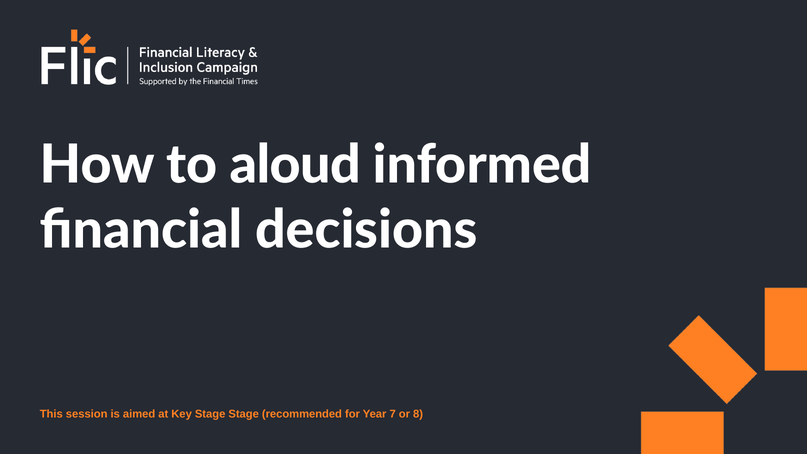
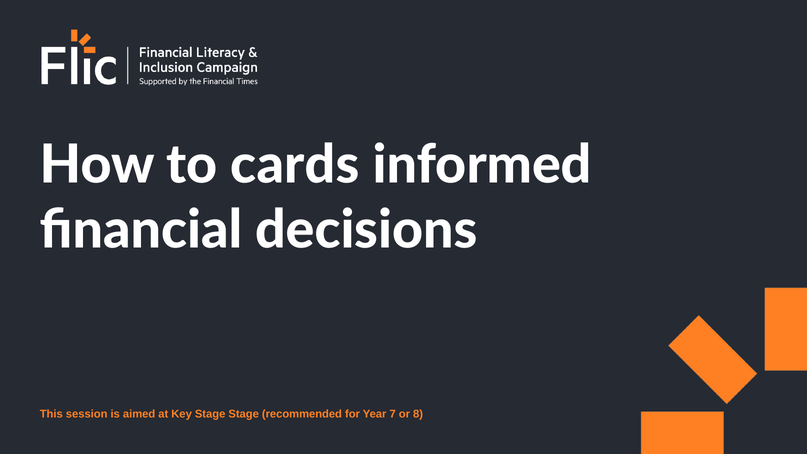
aloud: aloud -> cards (295, 165)
